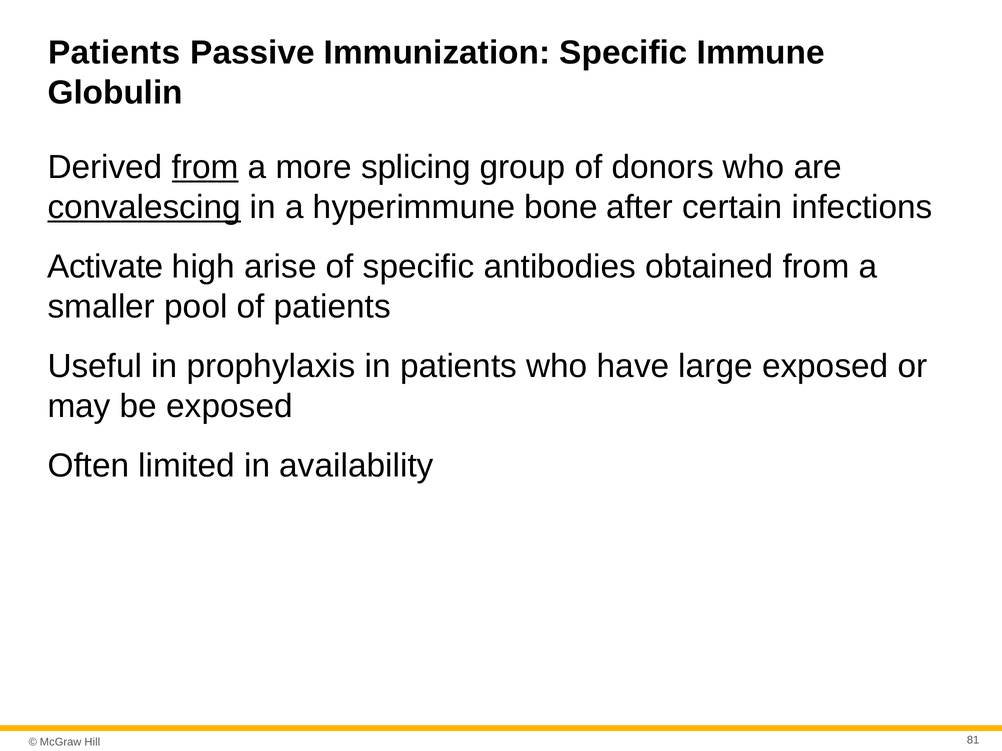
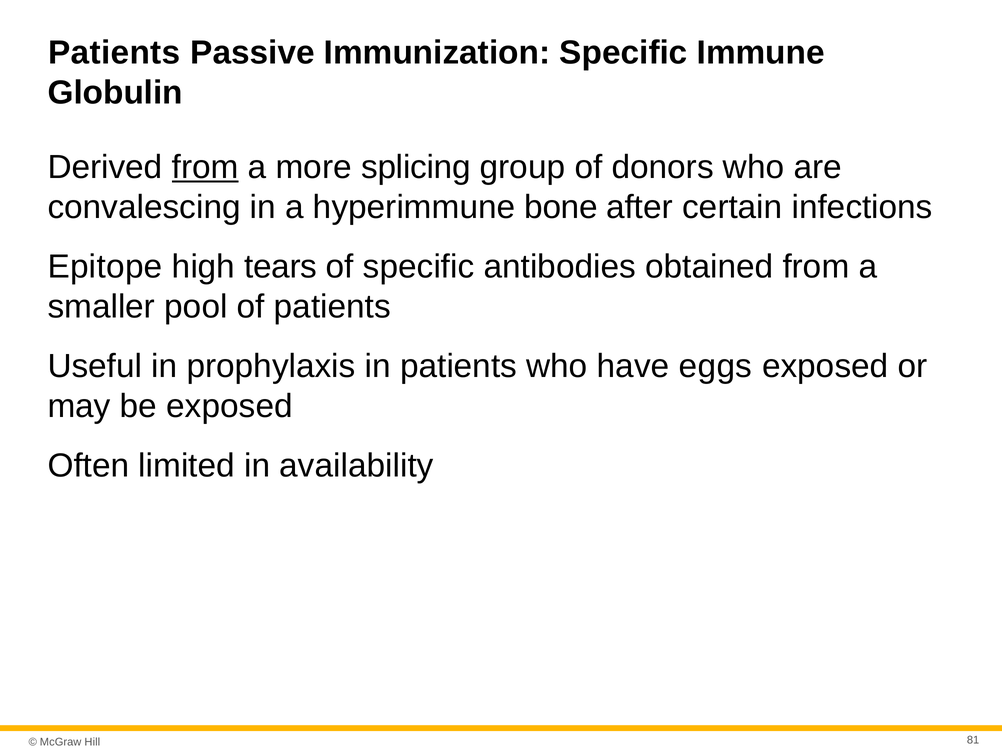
convalescing underline: present -> none (144, 207)
Activate: Activate -> Epitope (105, 267)
arise: arise -> tears (281, 267)
large: large -> eggs (715, 367)
